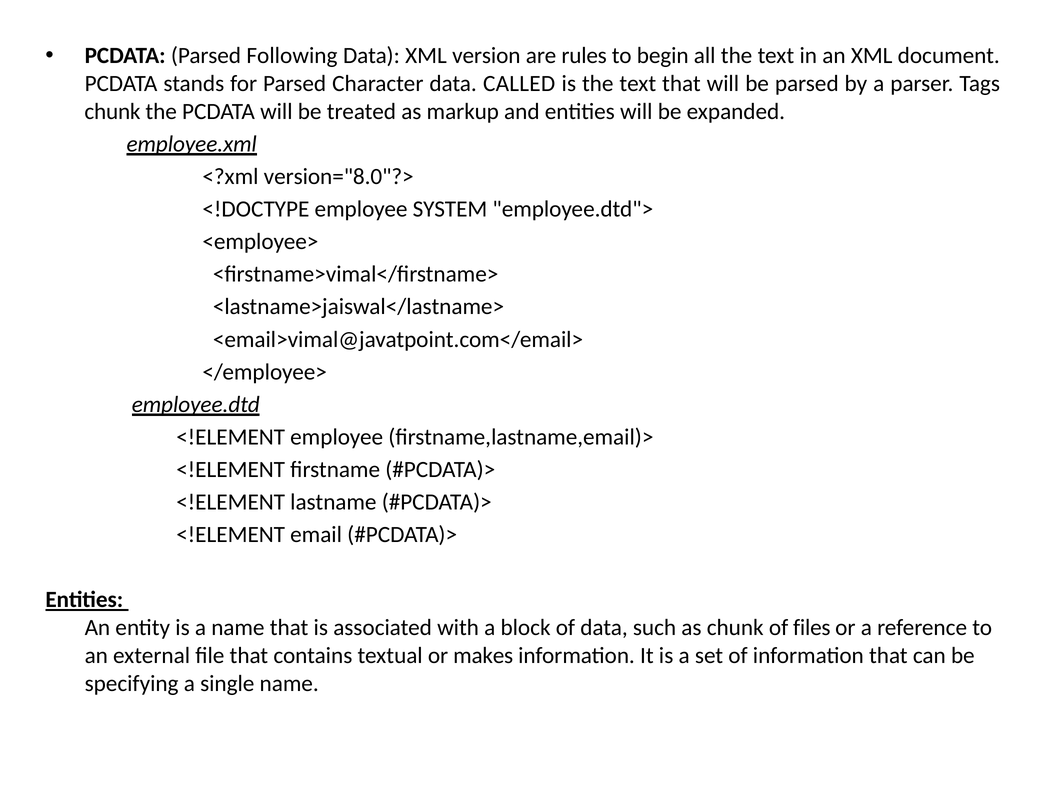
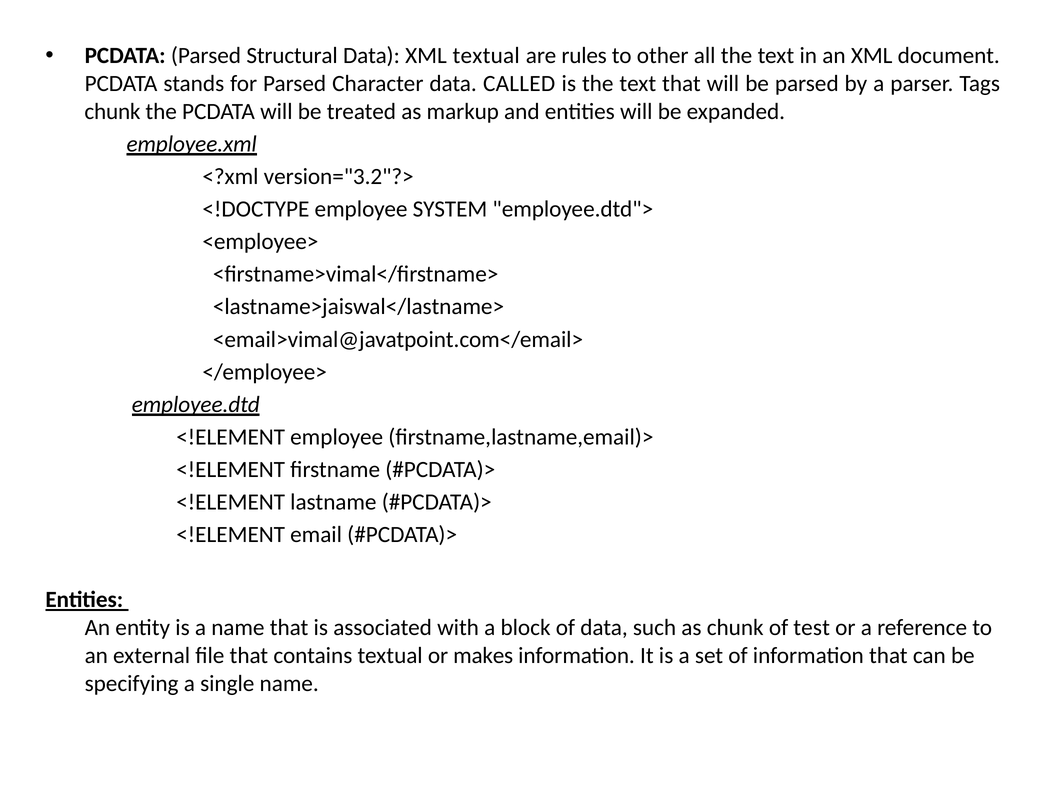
Following: Following -> Structural (292, 56)
XML version: version -> textual (486, 56)
begin: begin -> other (663, 56)
version="8.0"?>: version="8.0"?> -> version="3.2"?> (339, 177)
files: files -> test (812, 628)
